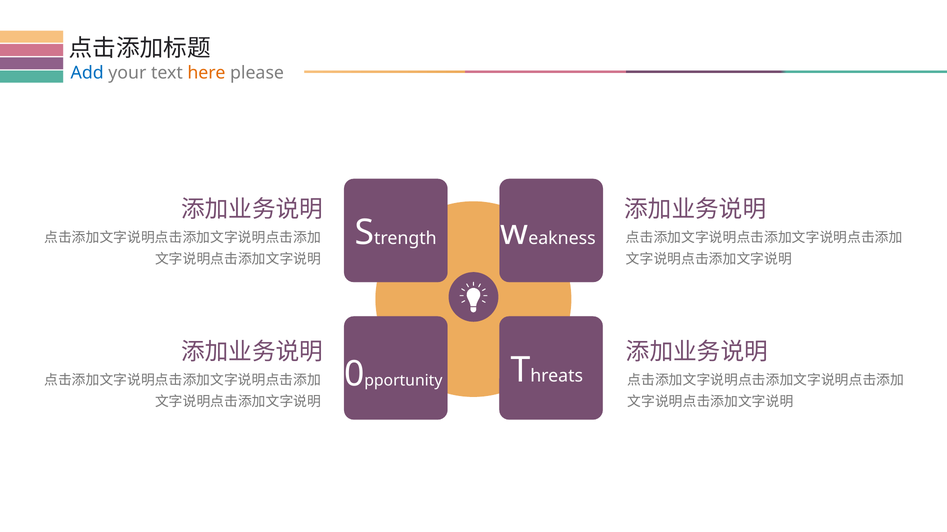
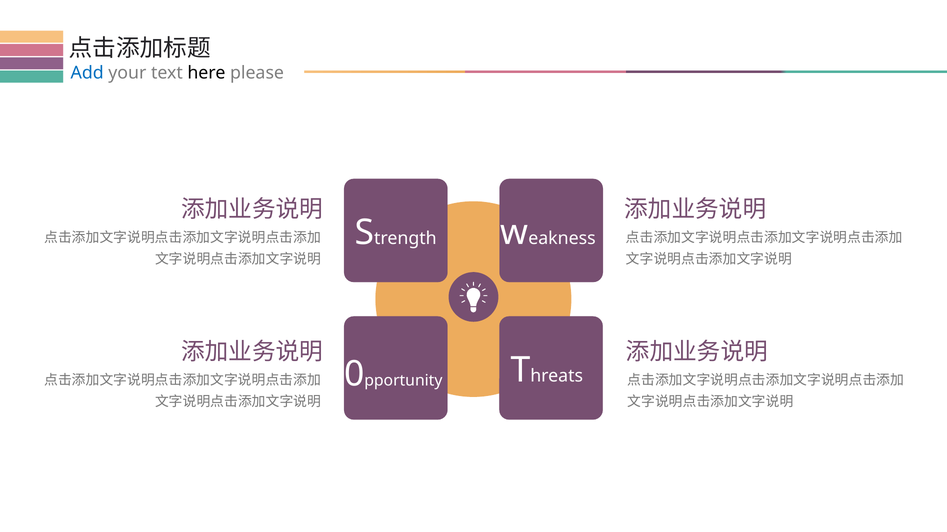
here colour: orange -> black (206, 73)
